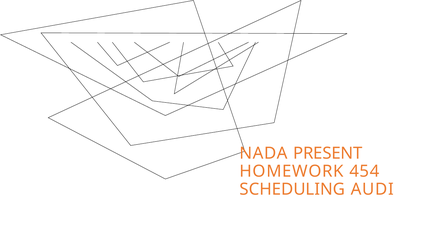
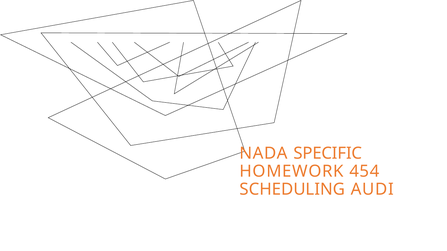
PRESENT: PRESENT -> SPECIFIC (328, 153)
